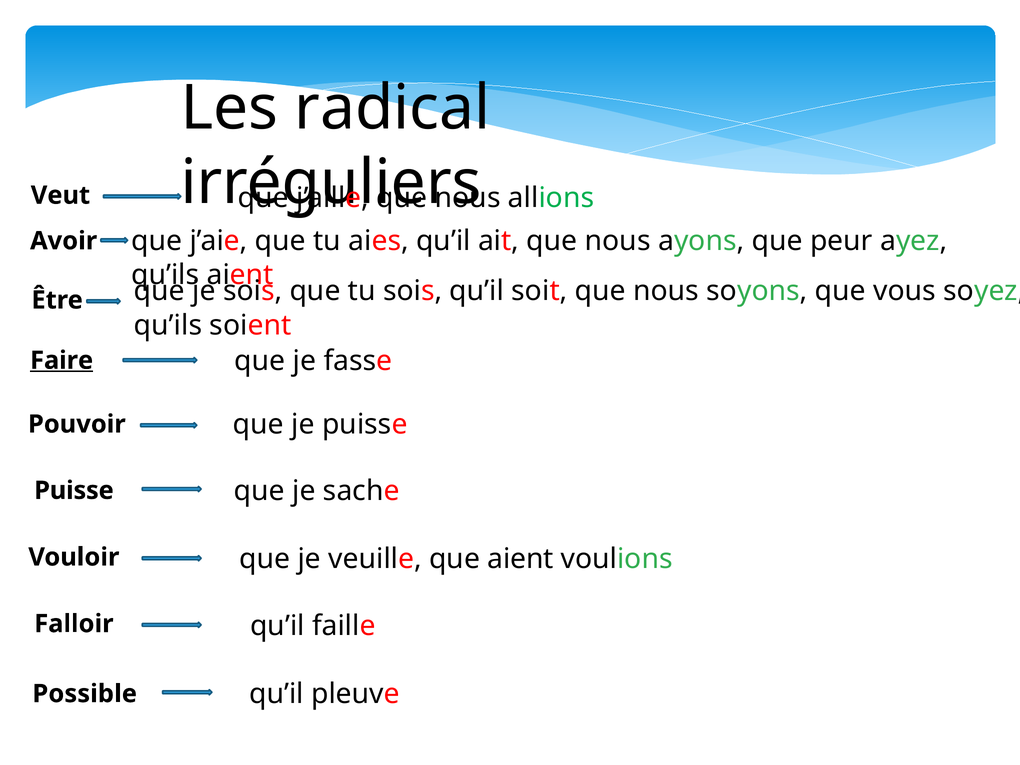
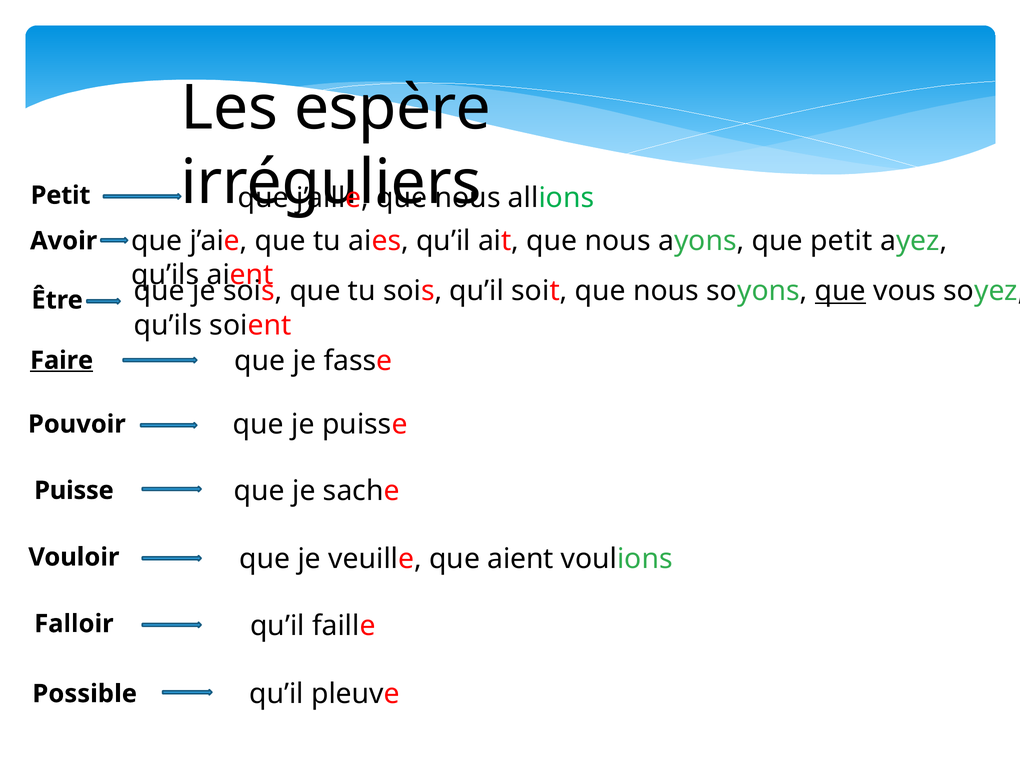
radical: radical -> espère (393, 108)
Veut: Veut -> Petit (61, 195)
que peur: peur -> petit (841, 241)
que underline: none -> present (840, 291)
